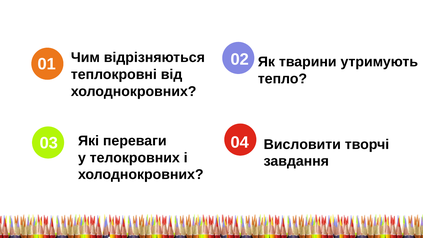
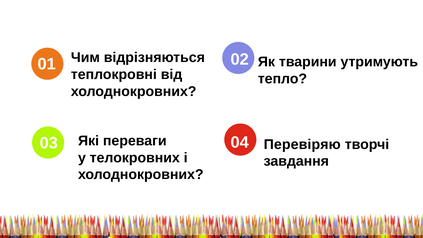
Висловити: Висловити -> Перевіряю (302, 144)
